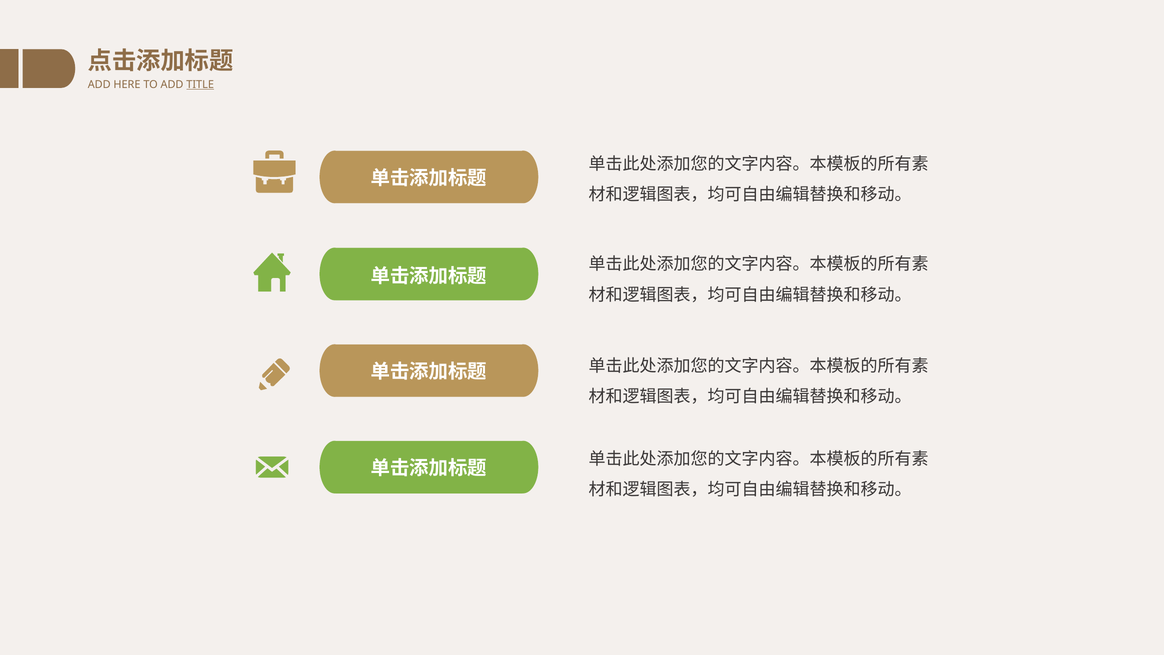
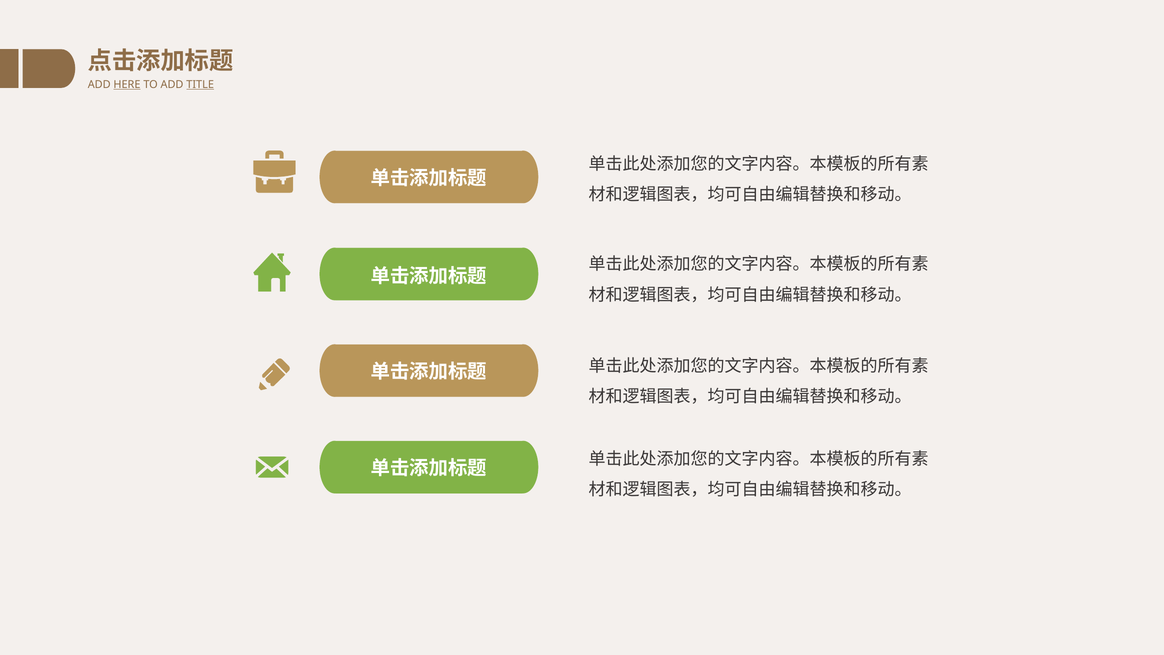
HERE underline: none -> present (127, 85)
